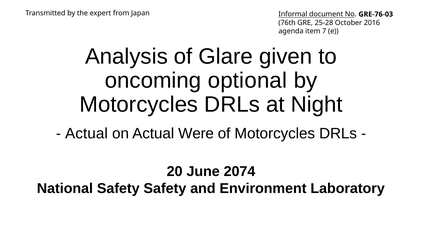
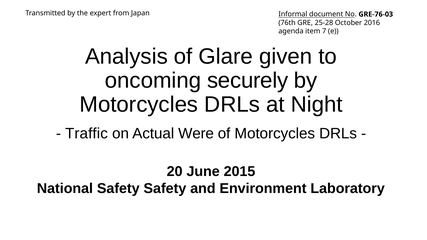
optional: optional -> securely (248, 81)
Actual: Actual -> Traffic (86, 134)
2074: 2074 -> 2015 (239, 172)
